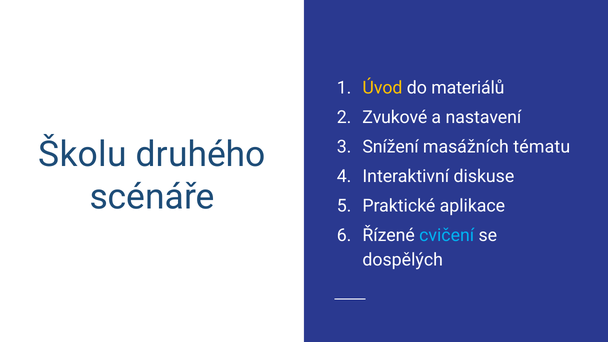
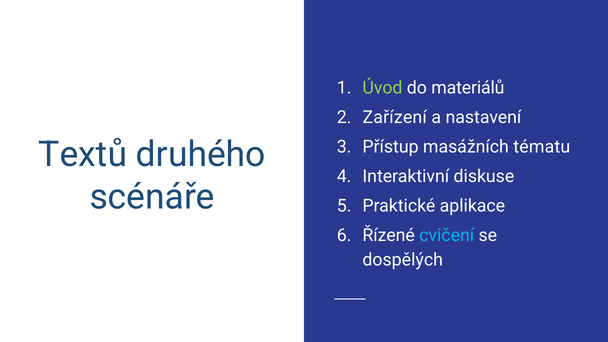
Úvod colour: yellow -> light green (382, 88)
Zvukové: Zvukové -> Zařízení (395, 117)
Školu: Školu -> Textů (83, 154)
Snížení: Snížení -> Přístup (391, 147)
